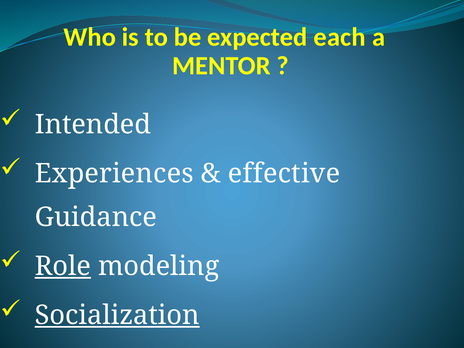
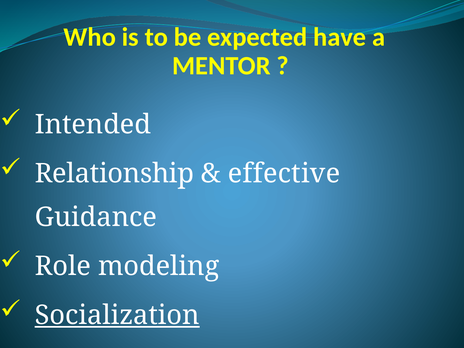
each: each -> have (340, 37)
Experiences: Experiences -> Relationship (114, 174)
Role underline: present -> none (63, 266)
